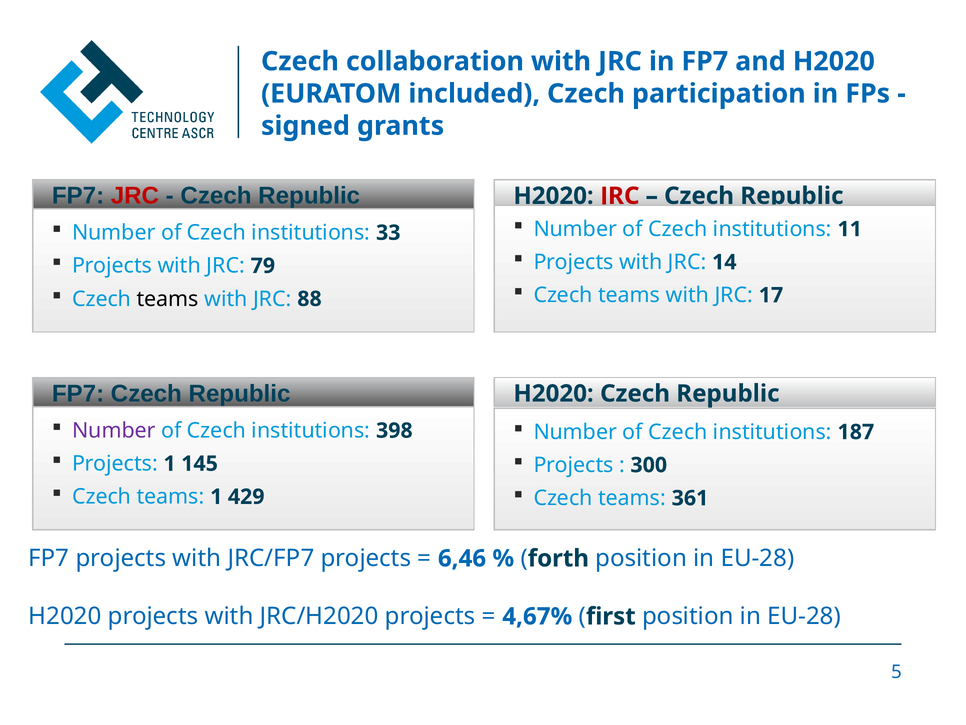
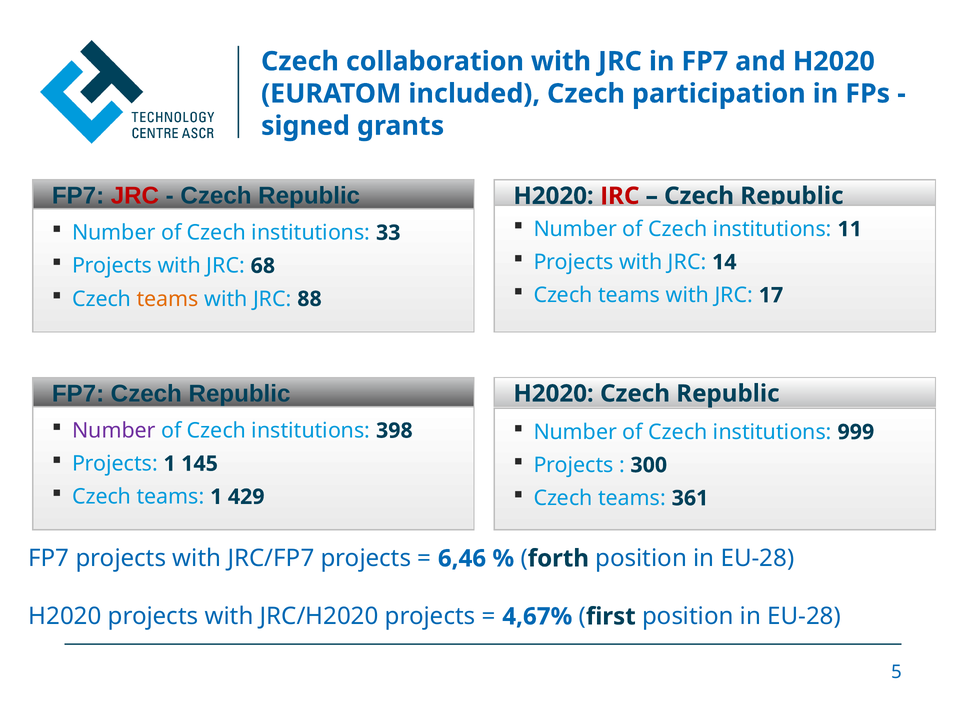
79: 79 -> 68 (263, 266)
teams colour: black -> orange (168, 299)
187: 187 -> 999 (856, 432)
